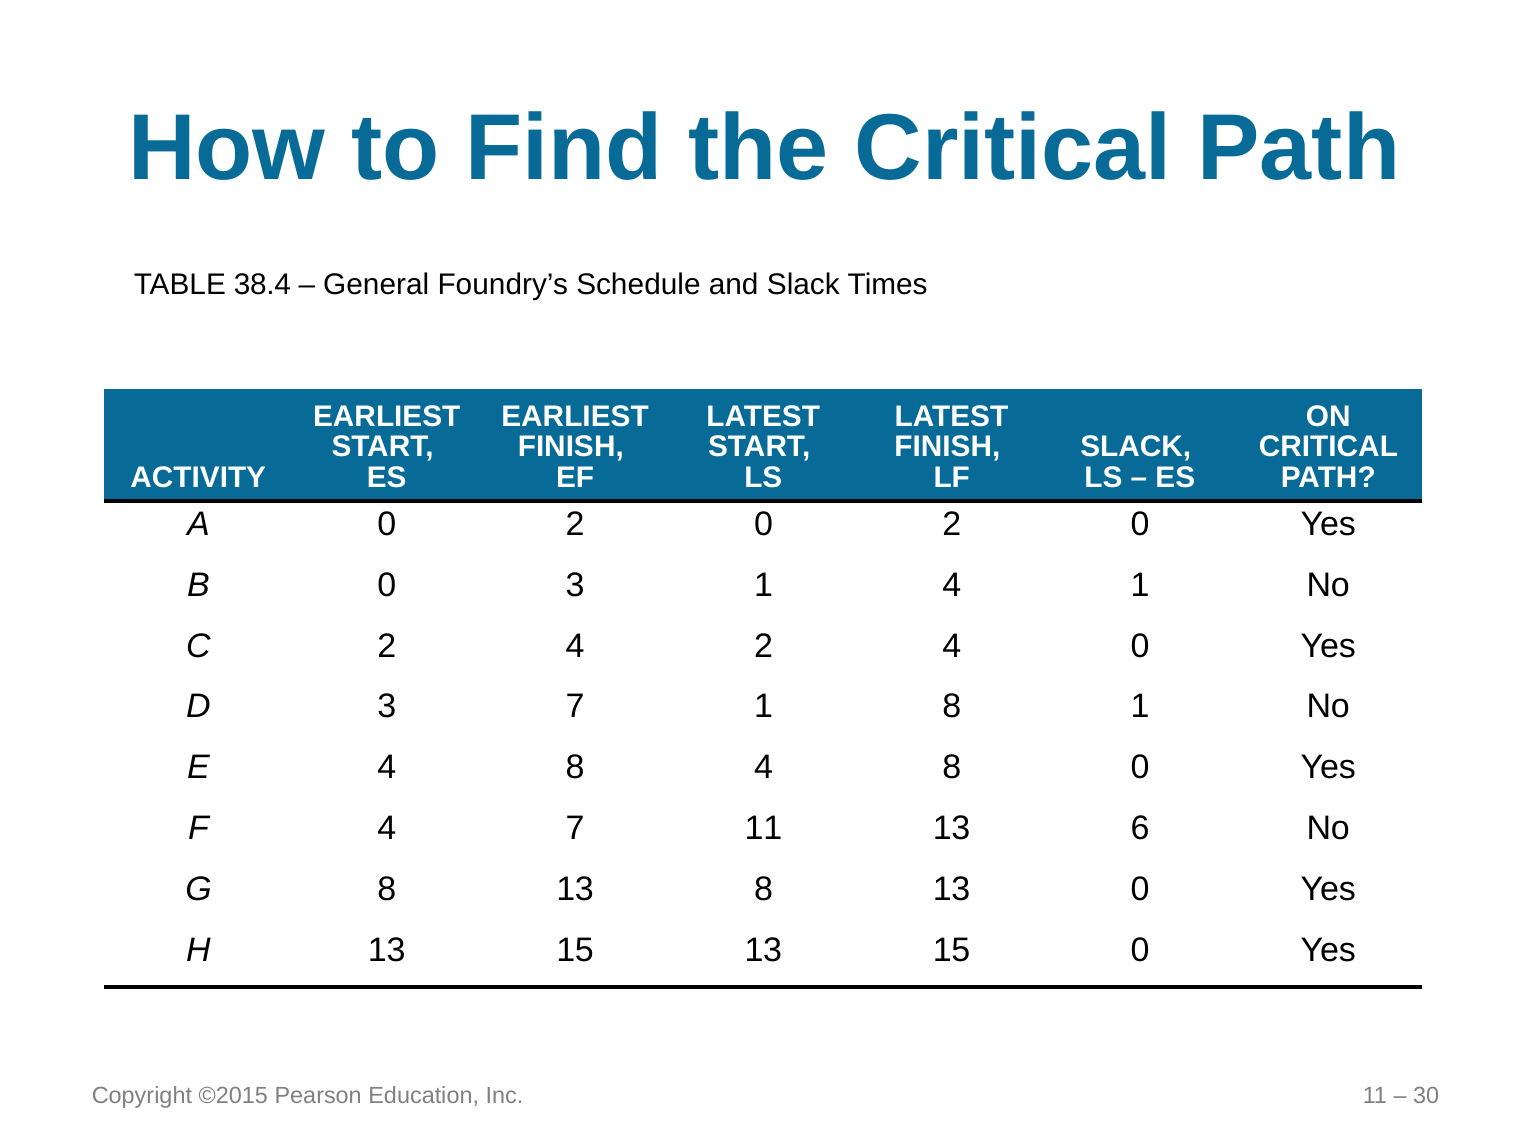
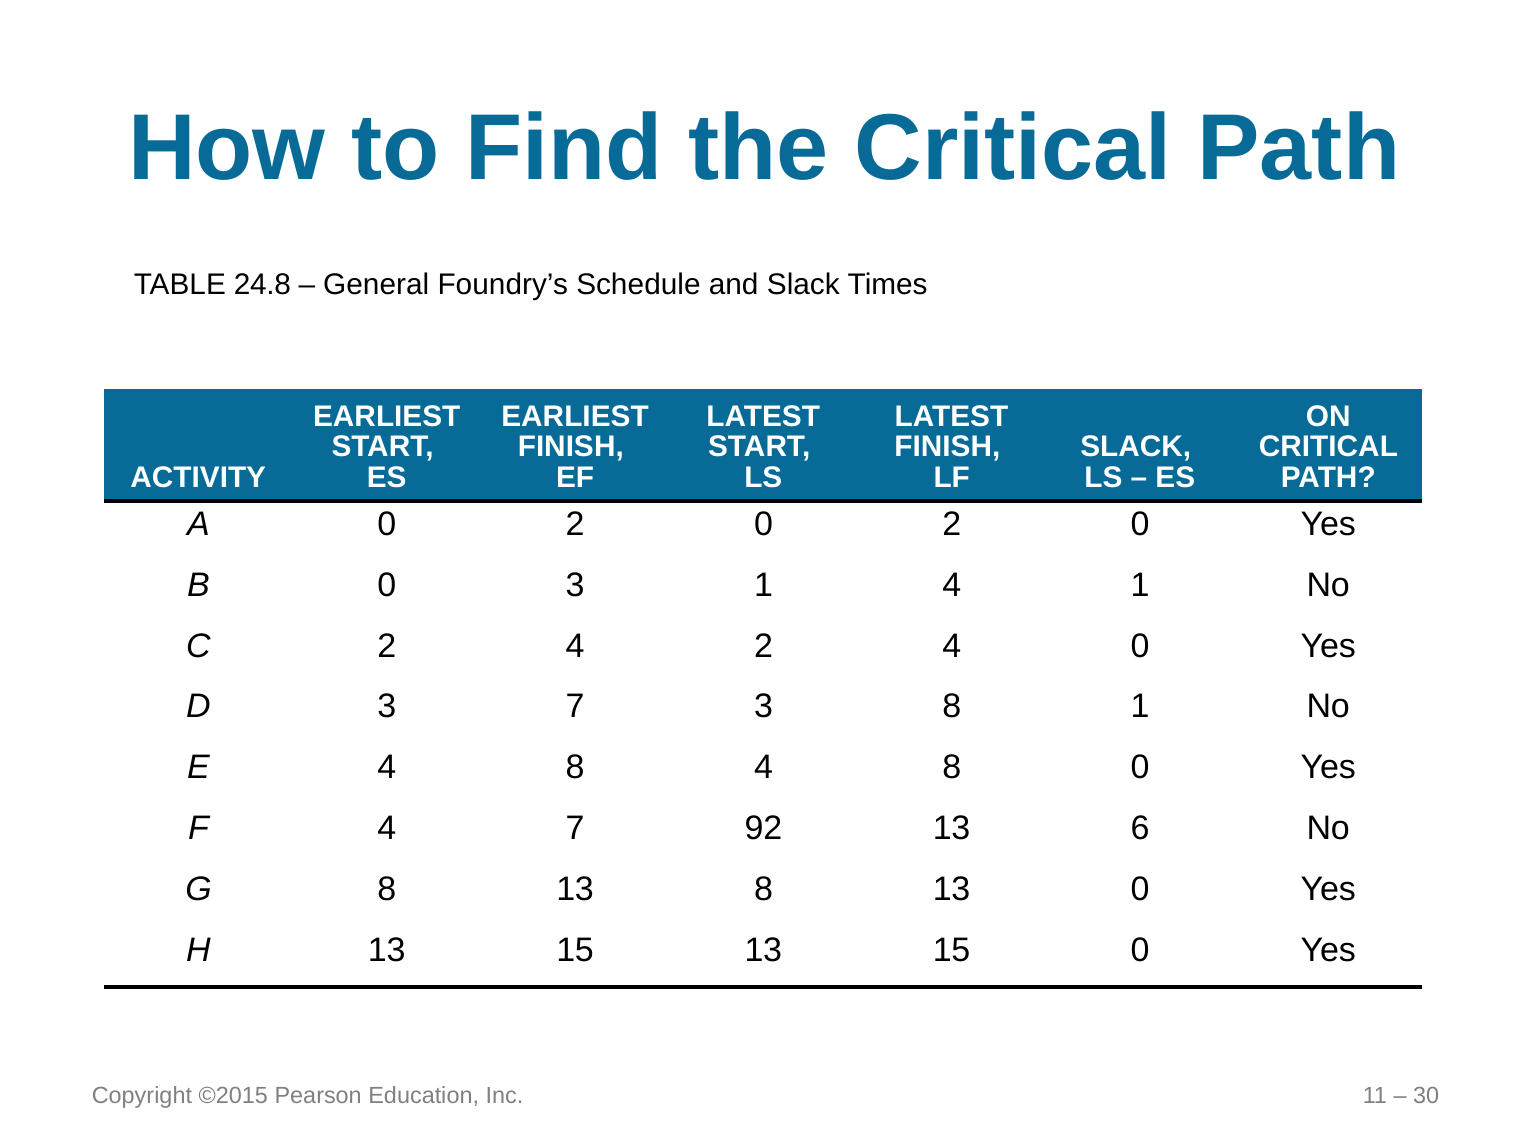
38.4: 38.4 -> 24.8 (262, 285)
7 1: 1 -> 3 (763, 707)
7 11: 11 -> 92 (763, 828)
